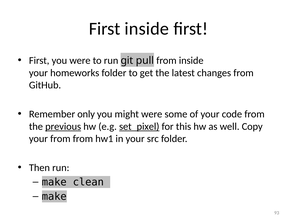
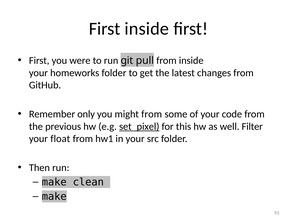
might were: were -> from (152, 114)
previous underline: present -> none (63, 126)
Copy: Copy -> Filter (252, 126)
your from: from -> float (60, 139)
